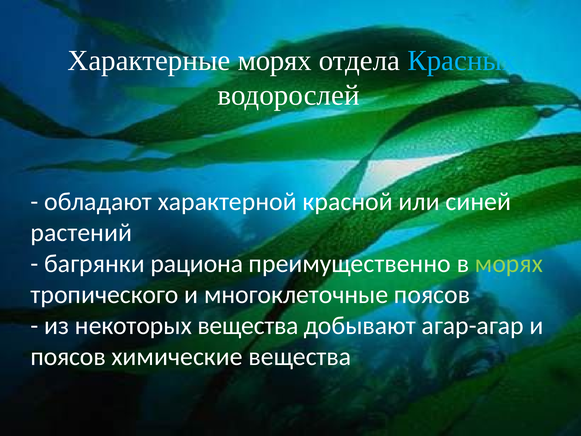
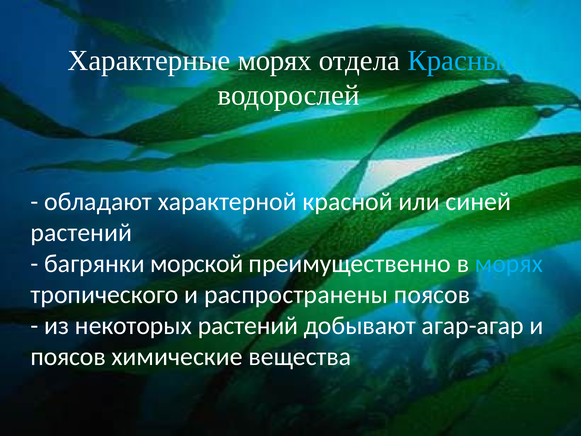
рациона: рациона -> морской (197, 263)
морях colour: light green -> light blue (509, 263)
многоклеточные: многоклеточные -> распространены (296, 294)
некоторых вещества: вещества -> растений (248, 325)
